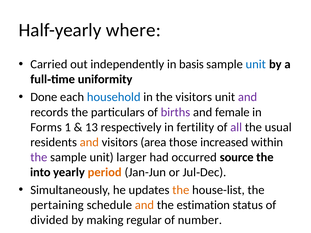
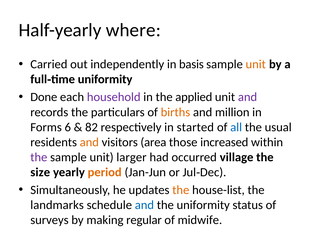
unit colour: blue -> orange (256, 64)
household colour: blue -> purple (114, 97)
the visitors: visitors -> applied (194, 97)
births colour: purple -> orange (175, 112)
female: female -> million (232, 112)
1: 1 -> 6 (68, 127)
13: 13 -> 82 (91, 127)
fertility: fertility -> started (195, 127)
all colour: purple -> blue (236, 127)
source: source -> village (237, 157)
into: into -> size (40, 172)
pertaining: pertaining -> landmarks (57, 205)
and colour: orange -> blue (144, 205)
the estimation: estimation -> uniformity (203, 205)
divided: divided -> surveys (49, 220)
number: number -> midwife (200, 220)
